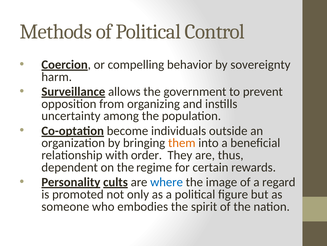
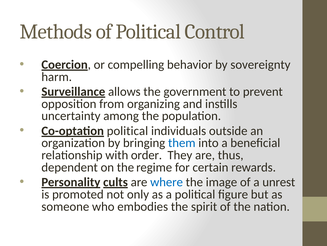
Co-optation become: become -> political (127, 130)
them colour: orange -> blue (182, 143)
regard: regard -> unrest (279, 182)
